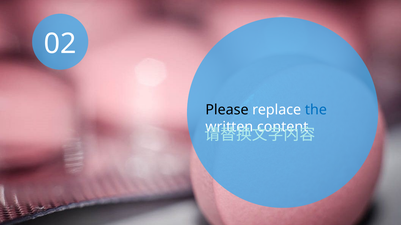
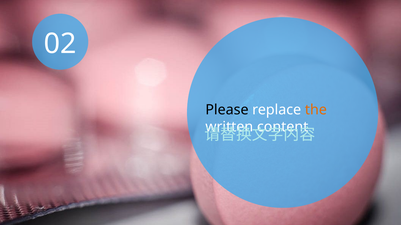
the colour: blue -> orange (316, 110)
